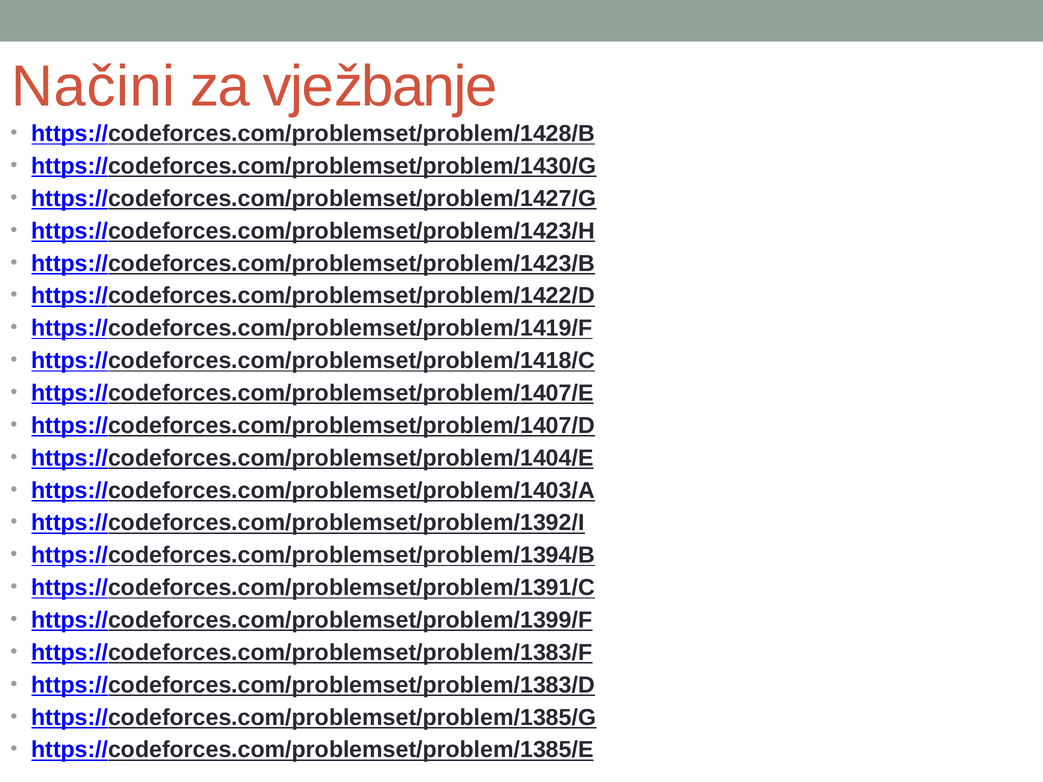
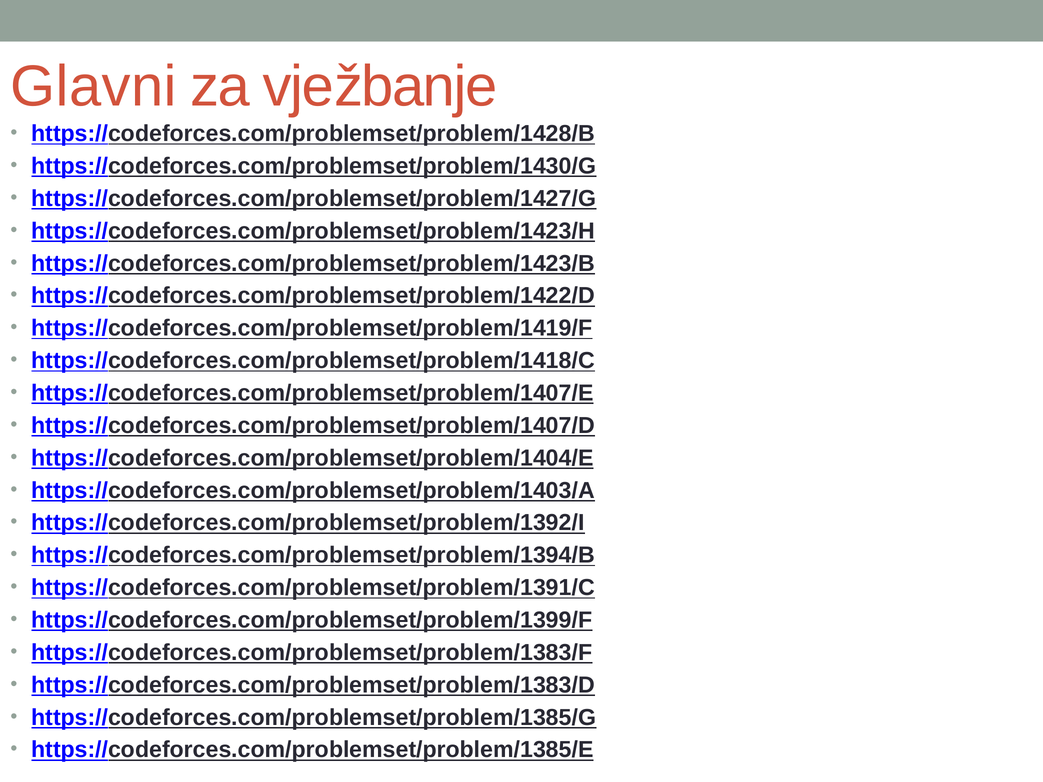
Načini: Načini -> Glavni (93, 87)
